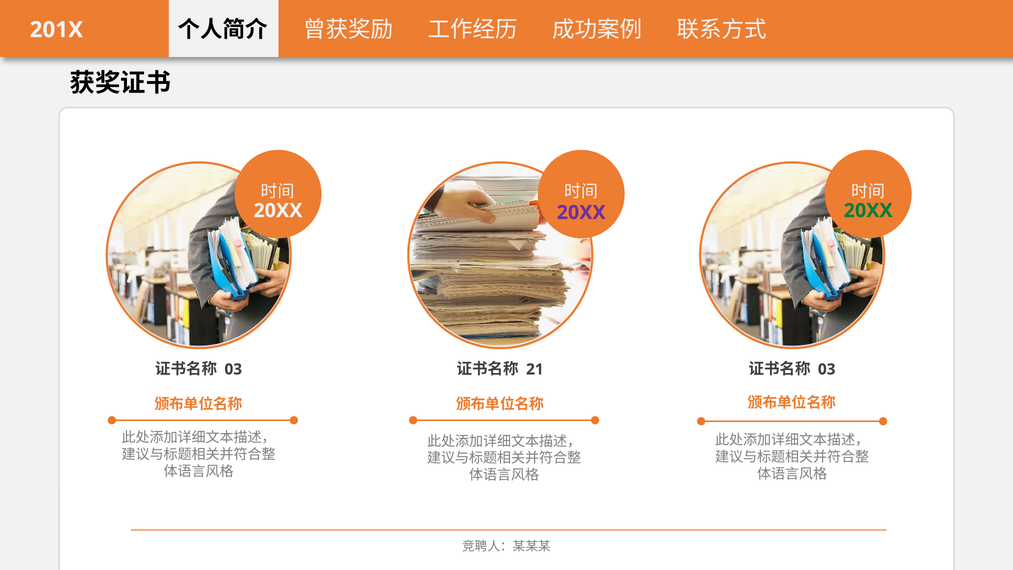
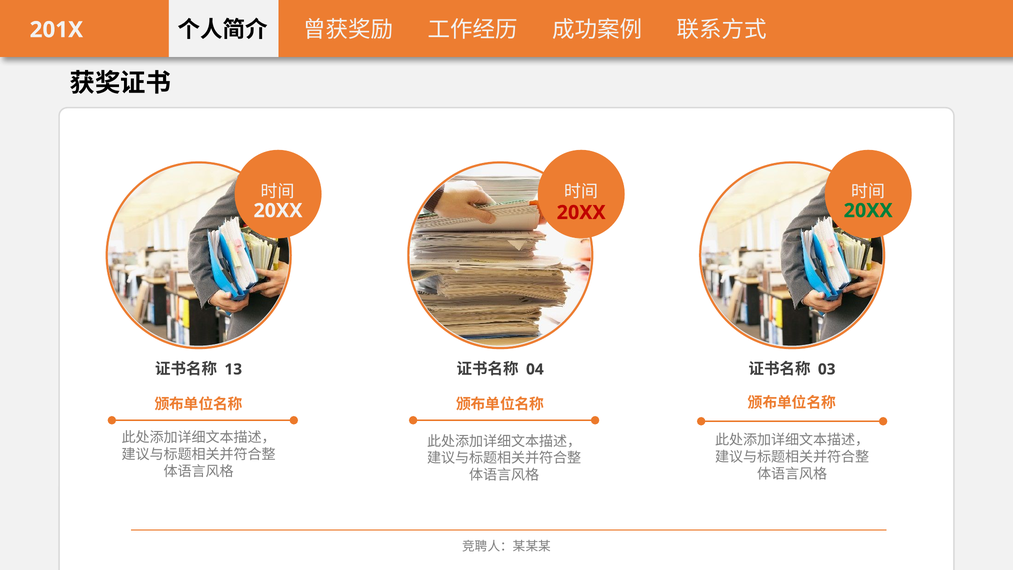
20XX colour: purple -> red (581, 213)
03: 03 -> 13 (233, 369)
21: 21 -> 04 (535, 369)
